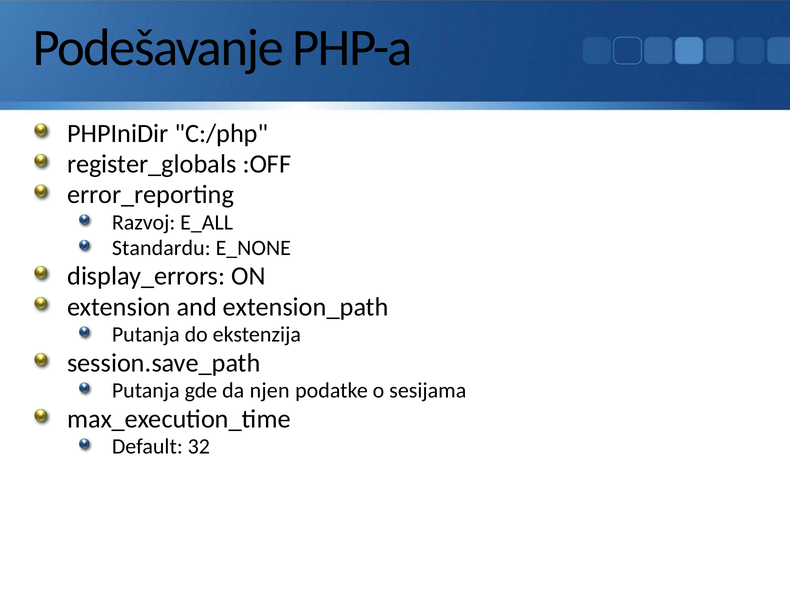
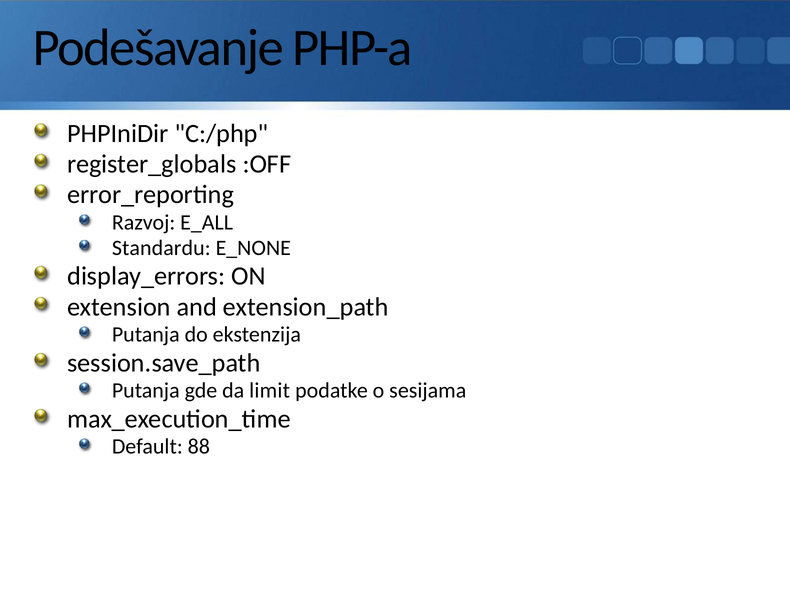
njen: njen -> limit (270, 390)
32: 32 -> 88 (199, 446)
